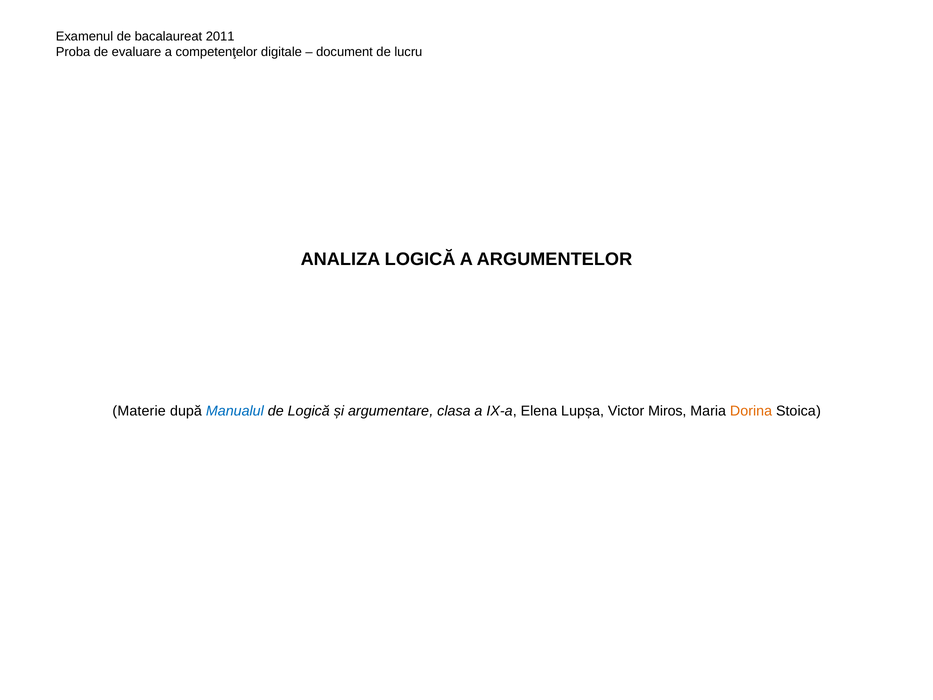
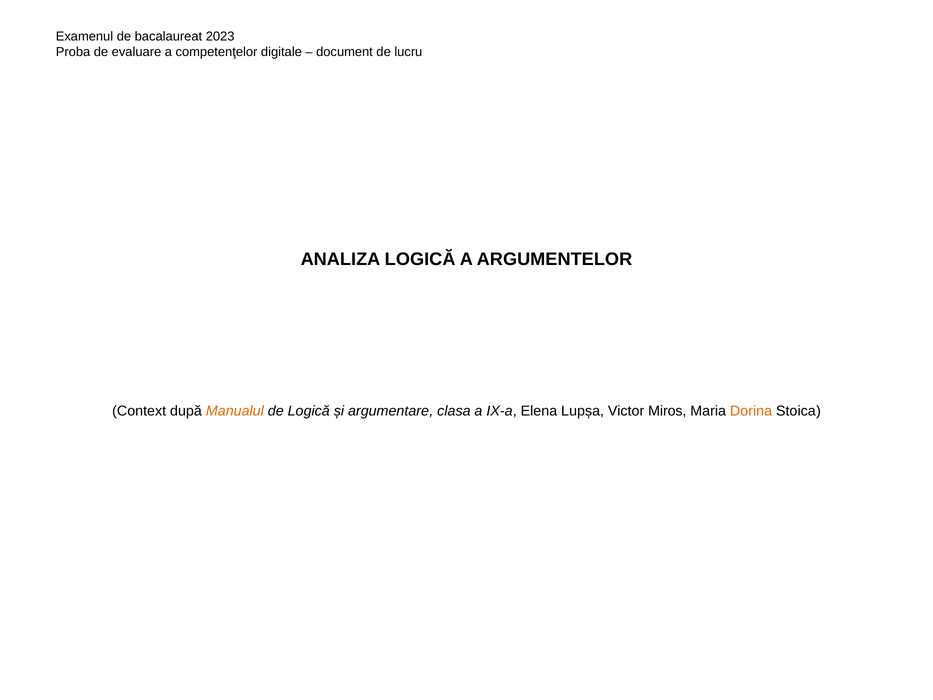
2011: 2011 -> 2023 (220, 37)
Materie: Materie -> Context (139, 411)
Manualul colour: blue -> orange (235, 411)
